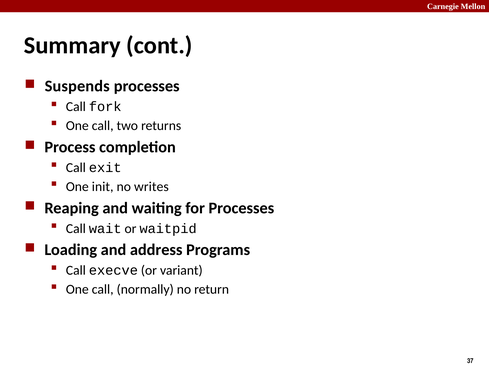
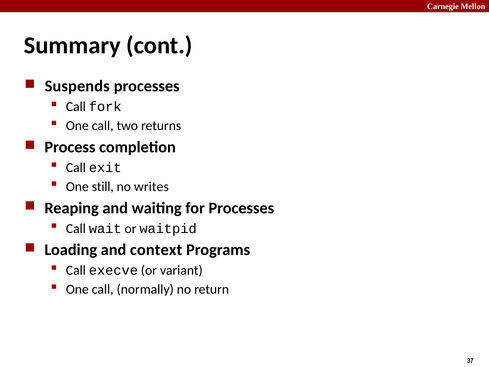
init: init -> still (103, 187)
address: address -> context (156, 250)
